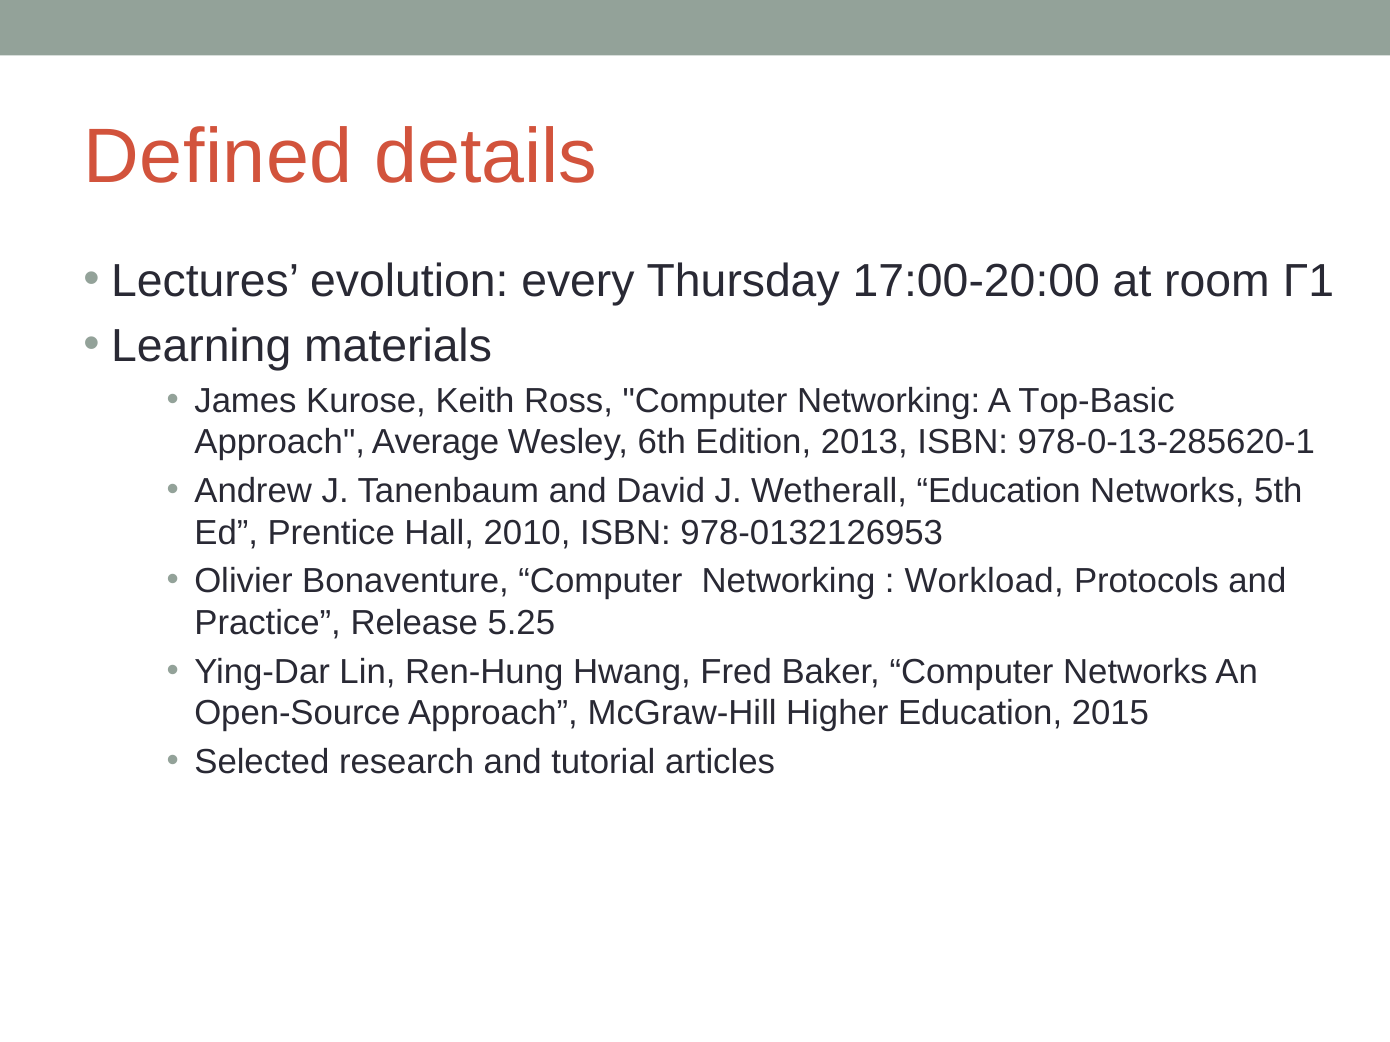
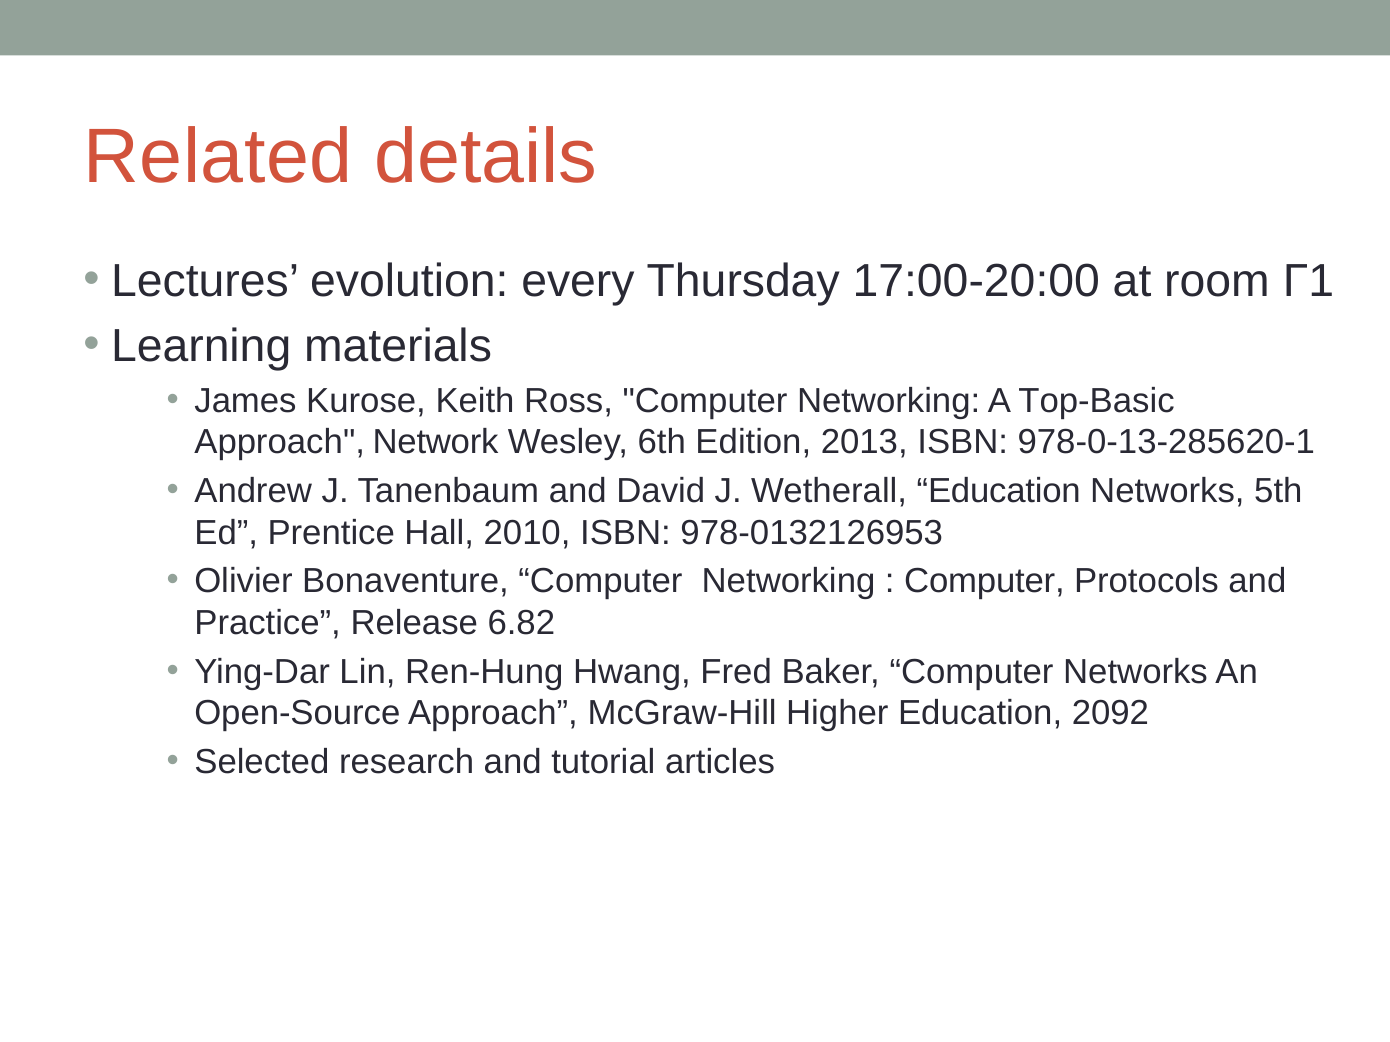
Defined: Defined -> Related (218, 158)
Average: Average -> Network (436, 443)
Workload: Workload -> Computer (984, 582)
5.25: 5.25 -> 6.82 (521, 623)
2015: 2015 -> 2092 (1110, 714)
